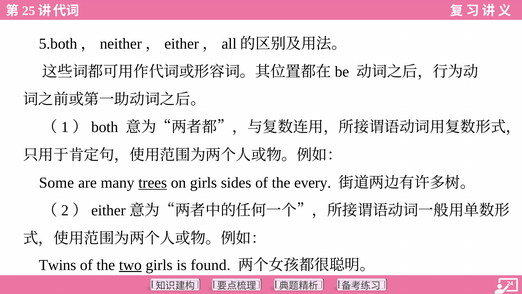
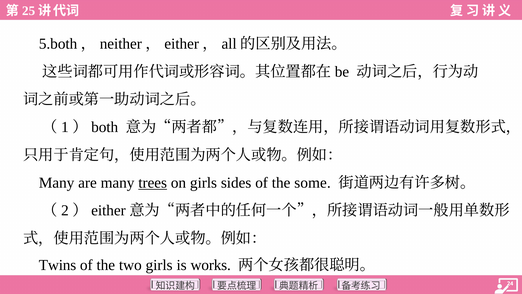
Some: Some -> Many (57, 183)
every: every -> some (313, 183)
two underline: present -> none (130, 265)
found: found -> works (211, 265)
